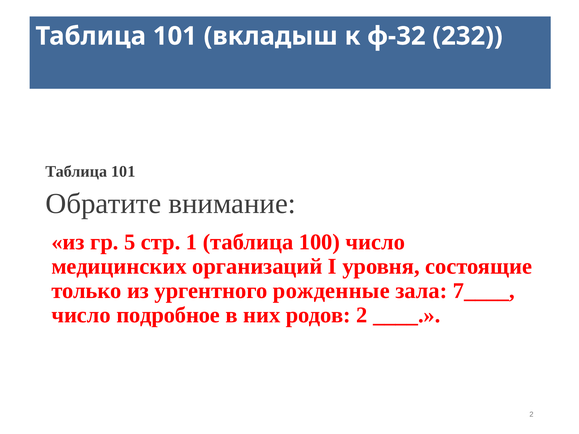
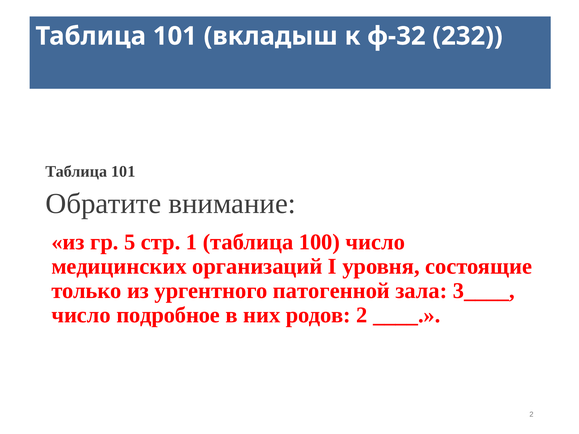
рожденные: рожденные -> патогенной (331, 291)
7____: 7____ -> 3____ (484, 291)
